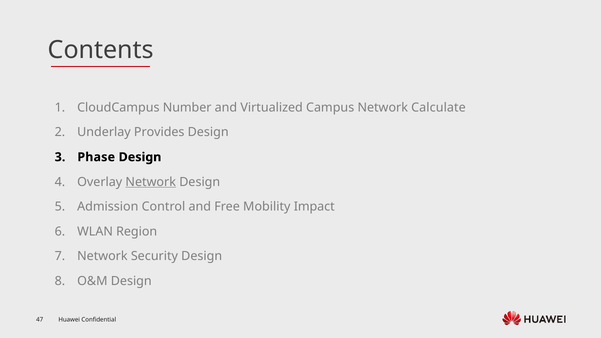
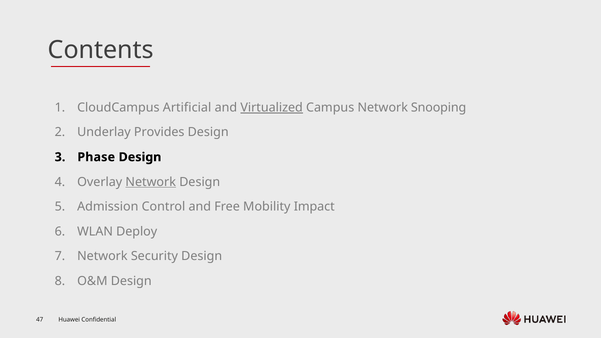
Number: Number -> Artificial (187, 108)
Virtualized underline: none -> present (272, 108)
Calculate: Calculate -> Snooping (439, 108)
Region: Region -> Deploy (137, 231)
